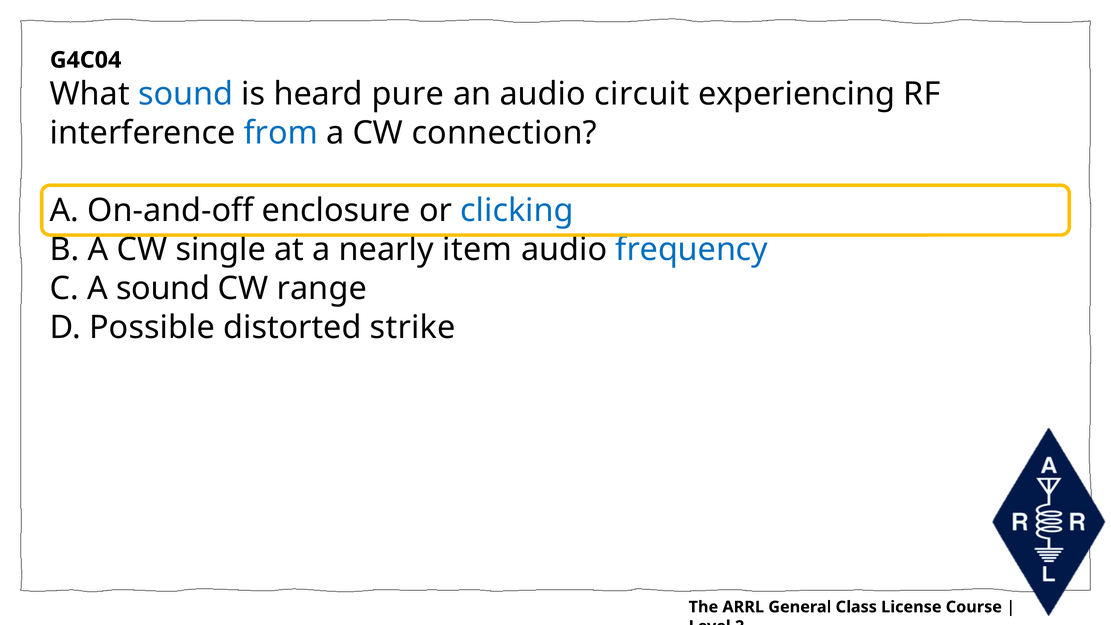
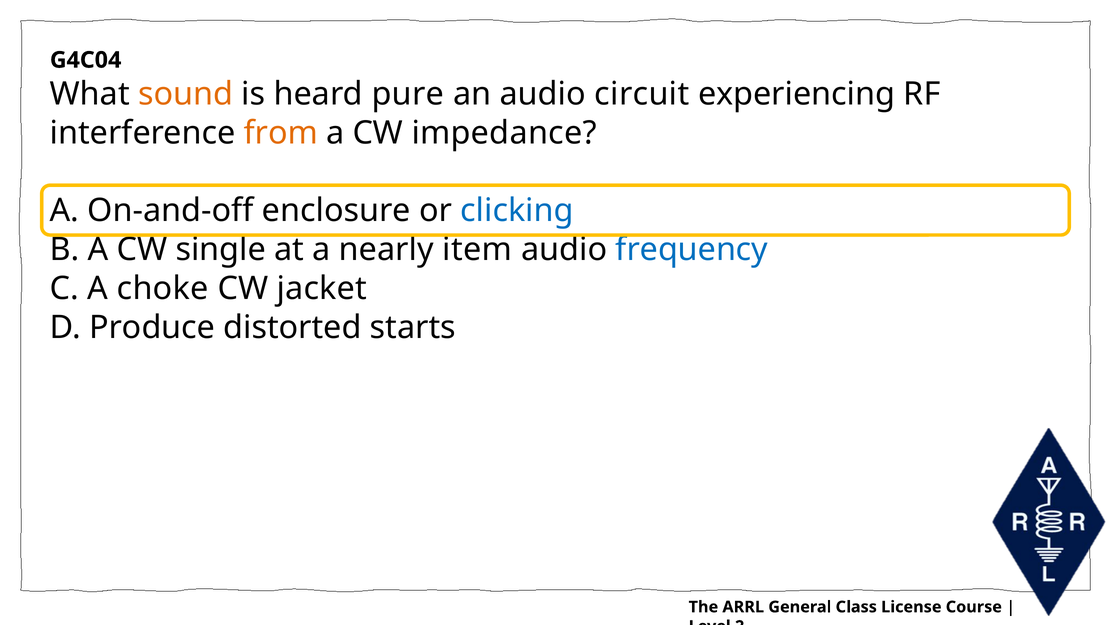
sound colour: blue -> orange (186, 94)
from colour: blue -> orange (281, 133)
connection: connection -> impedance (504, 133)
A sound: sound -> choke (163, 289)
range: range -> jacket (322, 289)
Possible: Possible -> Produce (152, 327)
strike: strike -> starts (413, 327)
